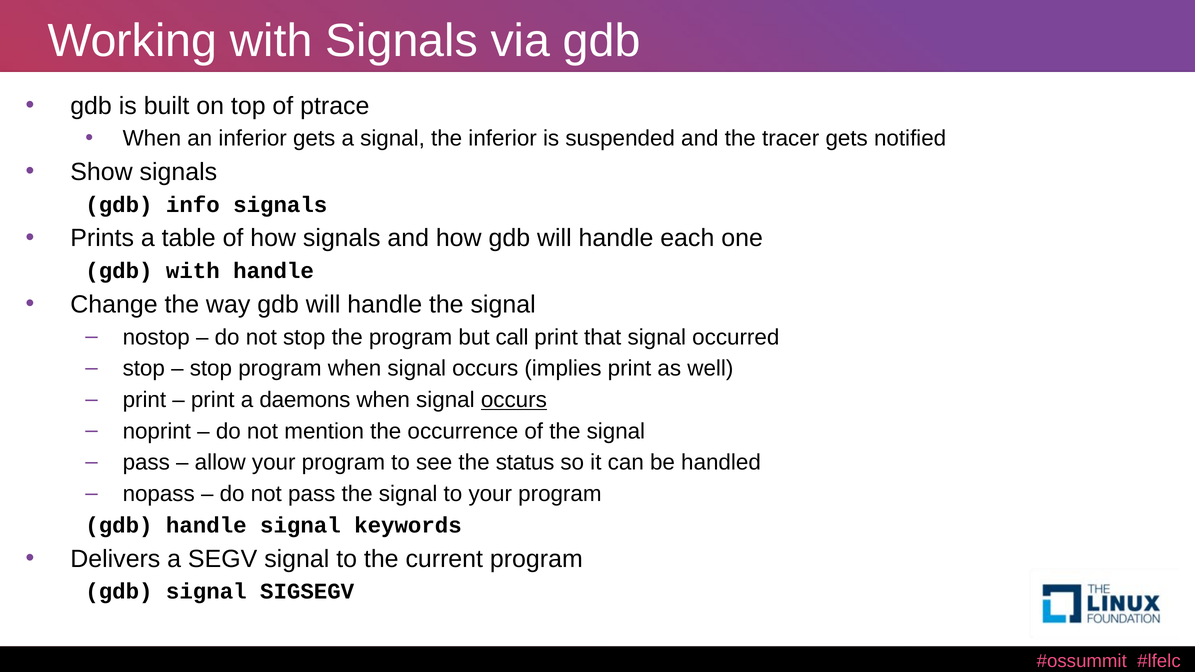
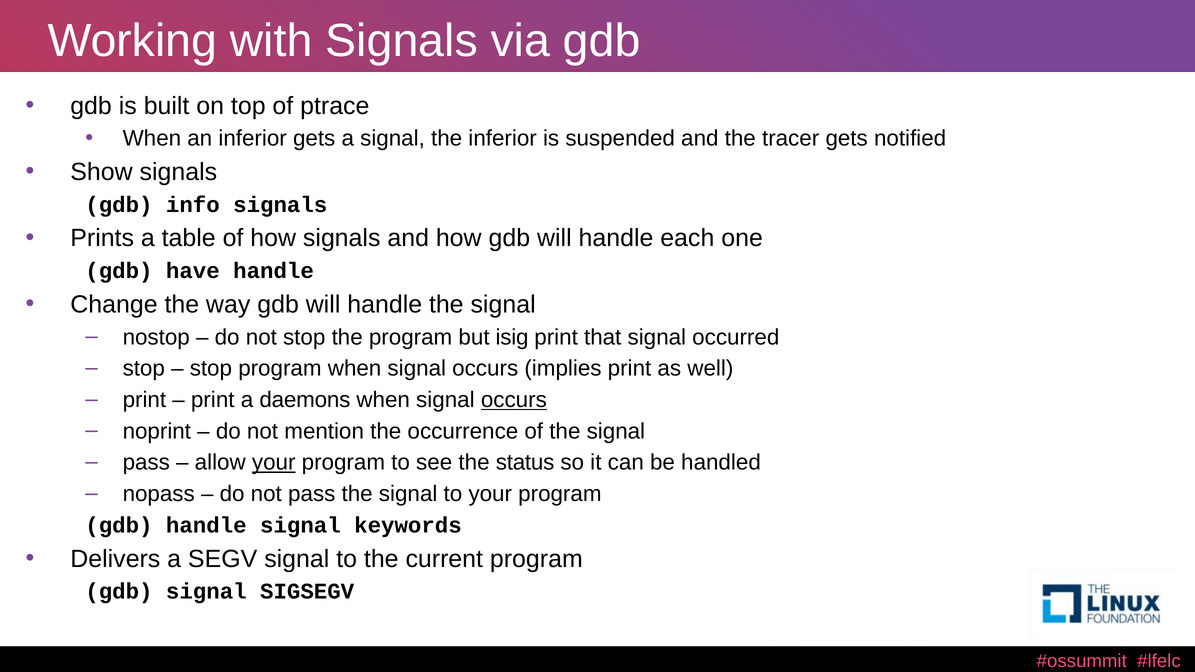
gdb with: with -> have (193, 271)
call: call -> isig (512, 337)
your underline: none -> present (274, 463)
